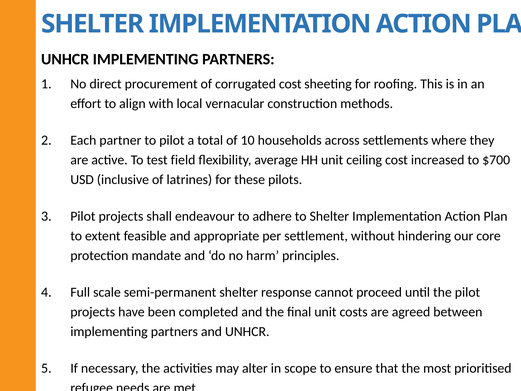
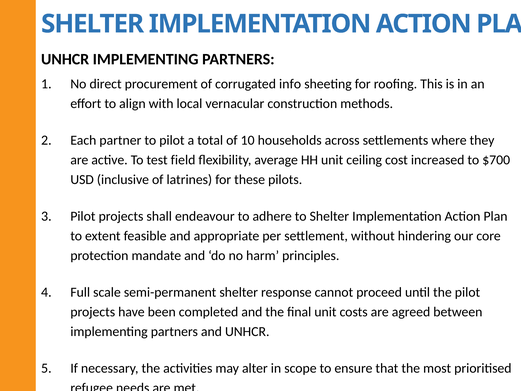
corrugated cost: cost -> info (290, 84)
